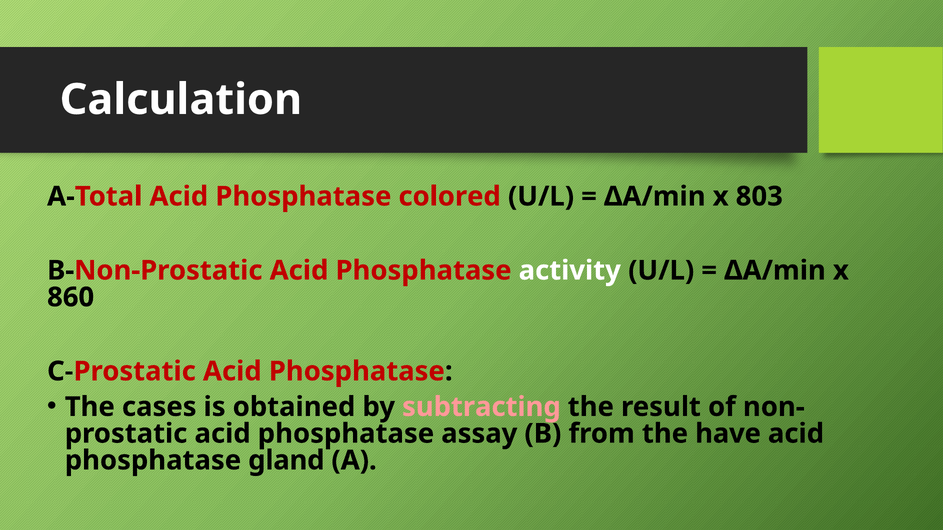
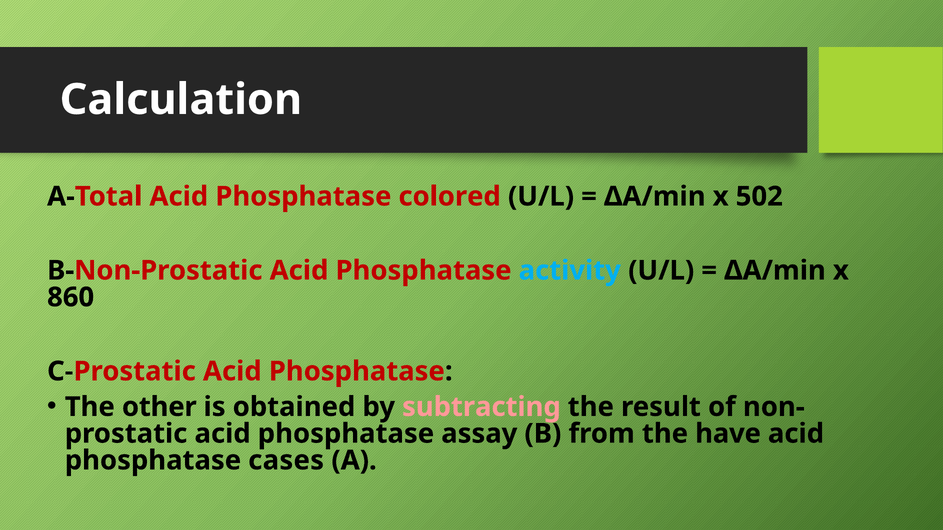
803: 803 -> 502 (759, 197)
activity colour: white -> light blue (570, 271)
cases: cases -> other (159, 407)
gland: gland -> cases (286, 461)
